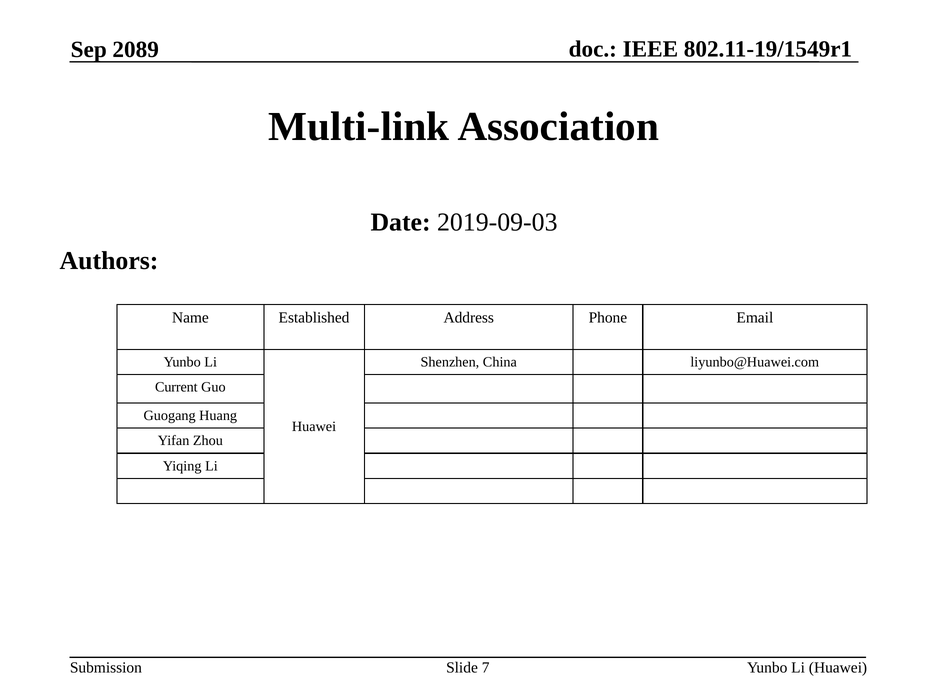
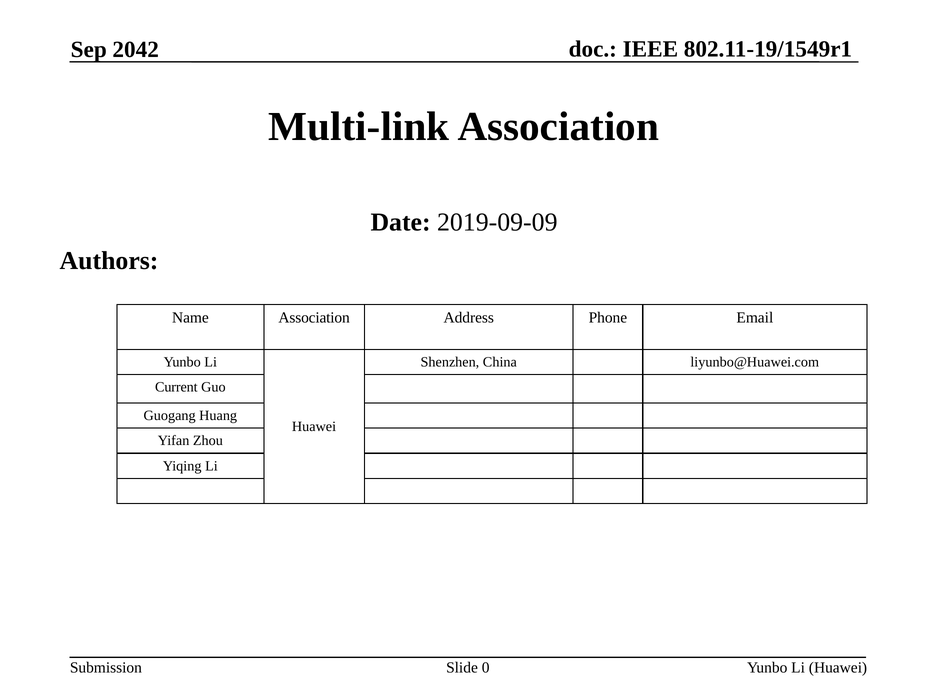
2089: 2089 -> 2042 (136, 50)
2019-09-03: 2019-09-03 -> 2019-09-09 (497, 222)
Name Established: Established -> Association (314, 318)
7: 7 -> 0 (486, 668)
